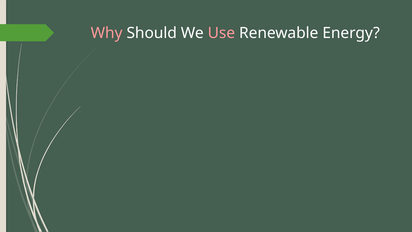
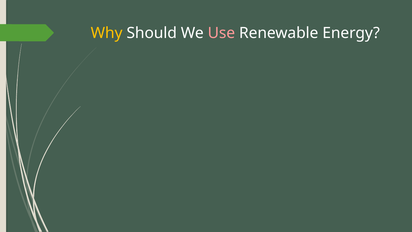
Why colour: pink -> yellow (107, 33)
